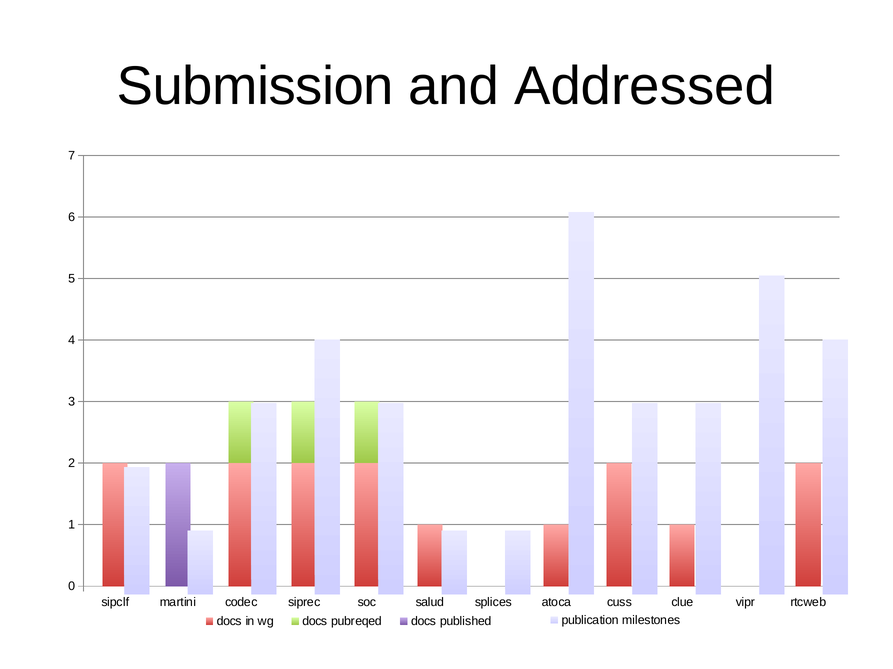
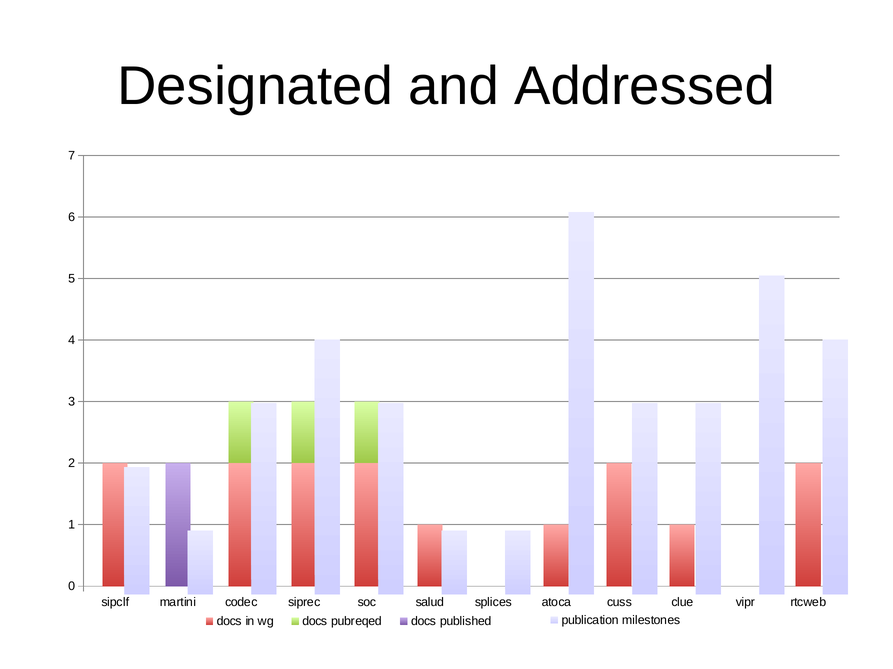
Submission: Submission -> Designated (255, 86)
